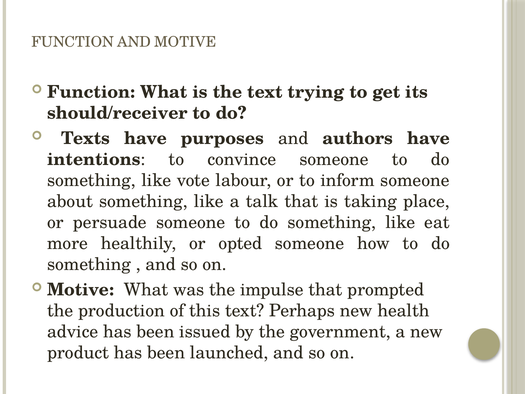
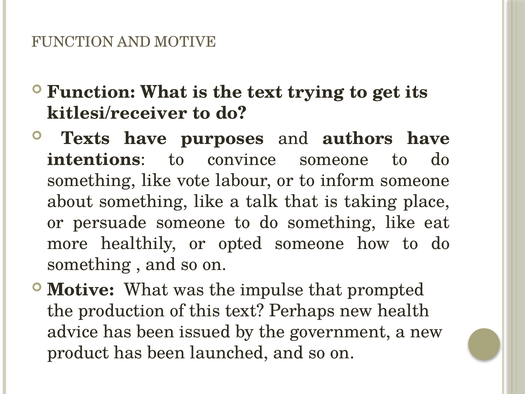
should/receiver: should/receiver -> kitlesi/receiver (117, 113)
